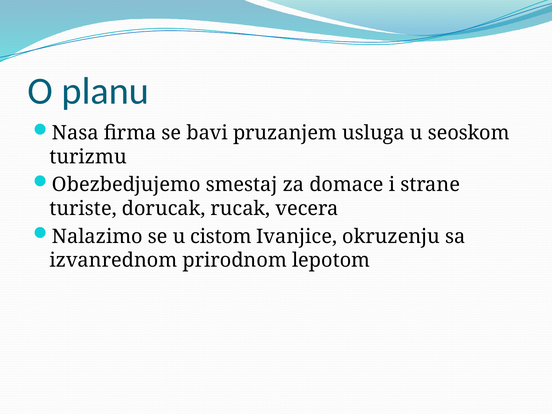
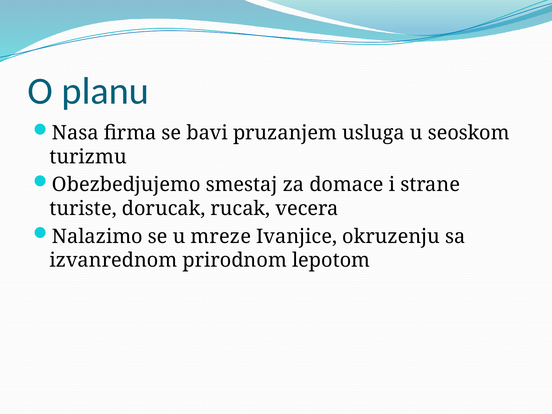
cistom: cistom -> mreze (221, 236)
